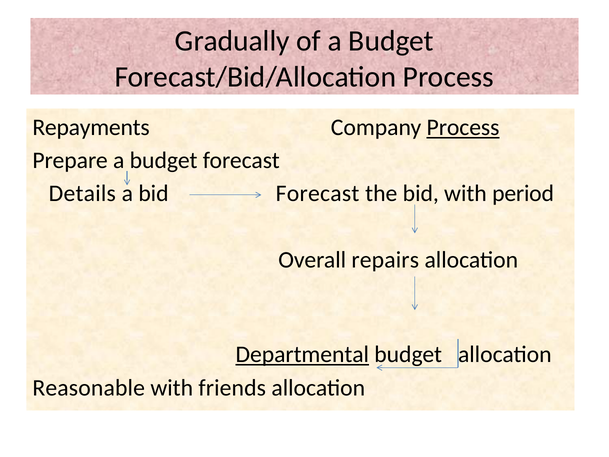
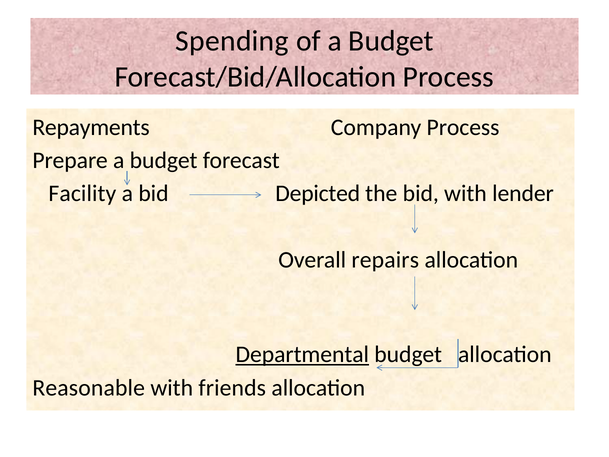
Gradually: Gradually -> Spending (232, 41)
Process underline: present -> none (463, 127)
Details: Details -> Facility (82, 194)
bid Forecast: Forecast -> Depicted (318, 194)
period: period -> lender (523, 194)
